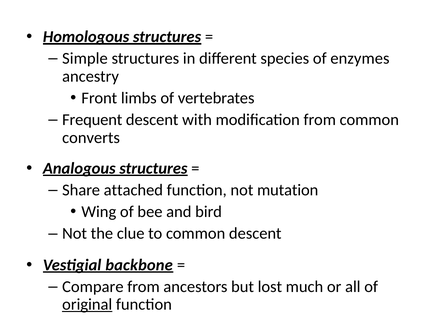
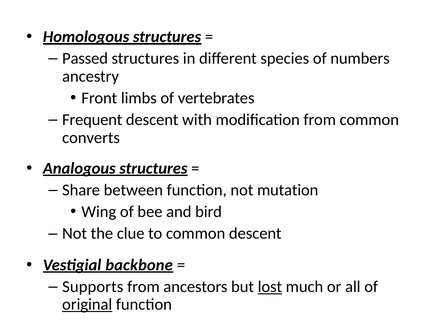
Simple: Simple -> Passed (85, 58)
enzymes: enzymes -> numbers (360, 58)
attached: attached -> between (133, 190)
Compare: Compare -> Supports (93, 287)
lost underline: none -> present (270, 287)
